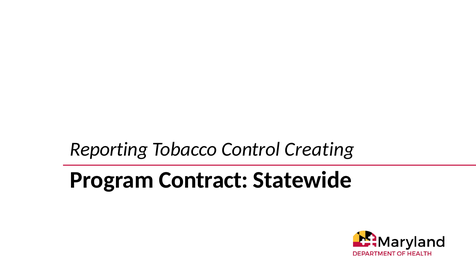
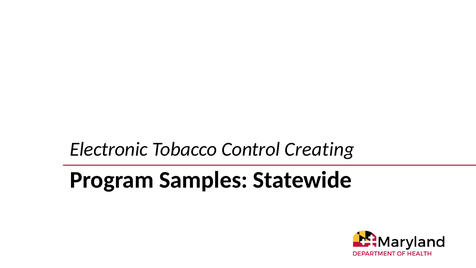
Reporting: Reporting -> Electronic (109, 149)
Contract: Contract -> Samples (203, 180)
